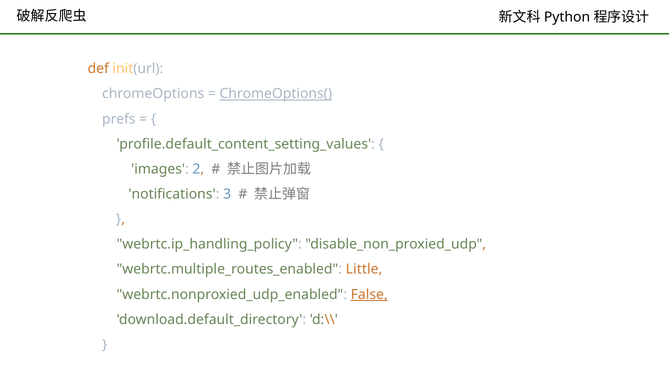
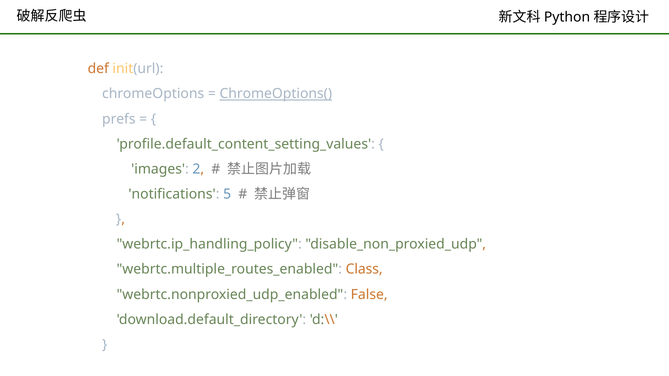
3: 3 -> 5 (227, 194)
Little: Little -> Class (364, 270)
False underline: present -> none (369, 295)
